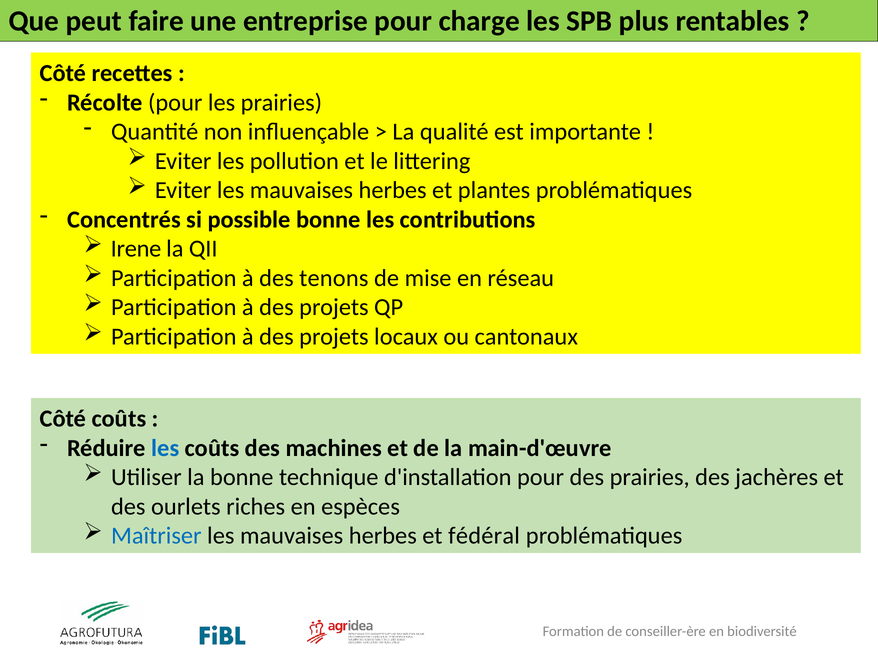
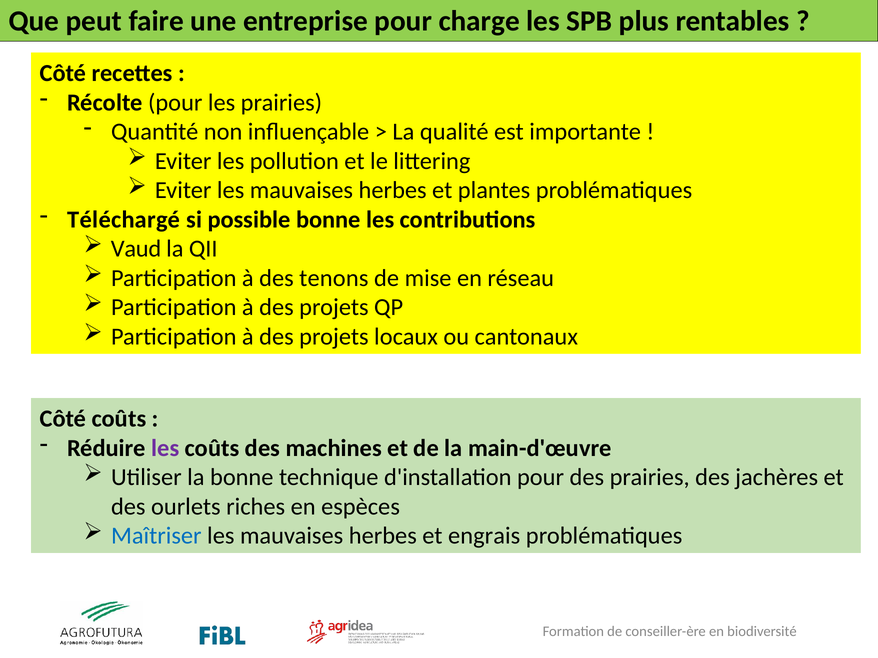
Concentrés: Concentrés -> Téléchargé (124, 220)
Irene: Irene -> Vaud (136, 249)
les colour: blue -> purple (165, 448)
fédéral: fédéral -> engrais (484, 536)
